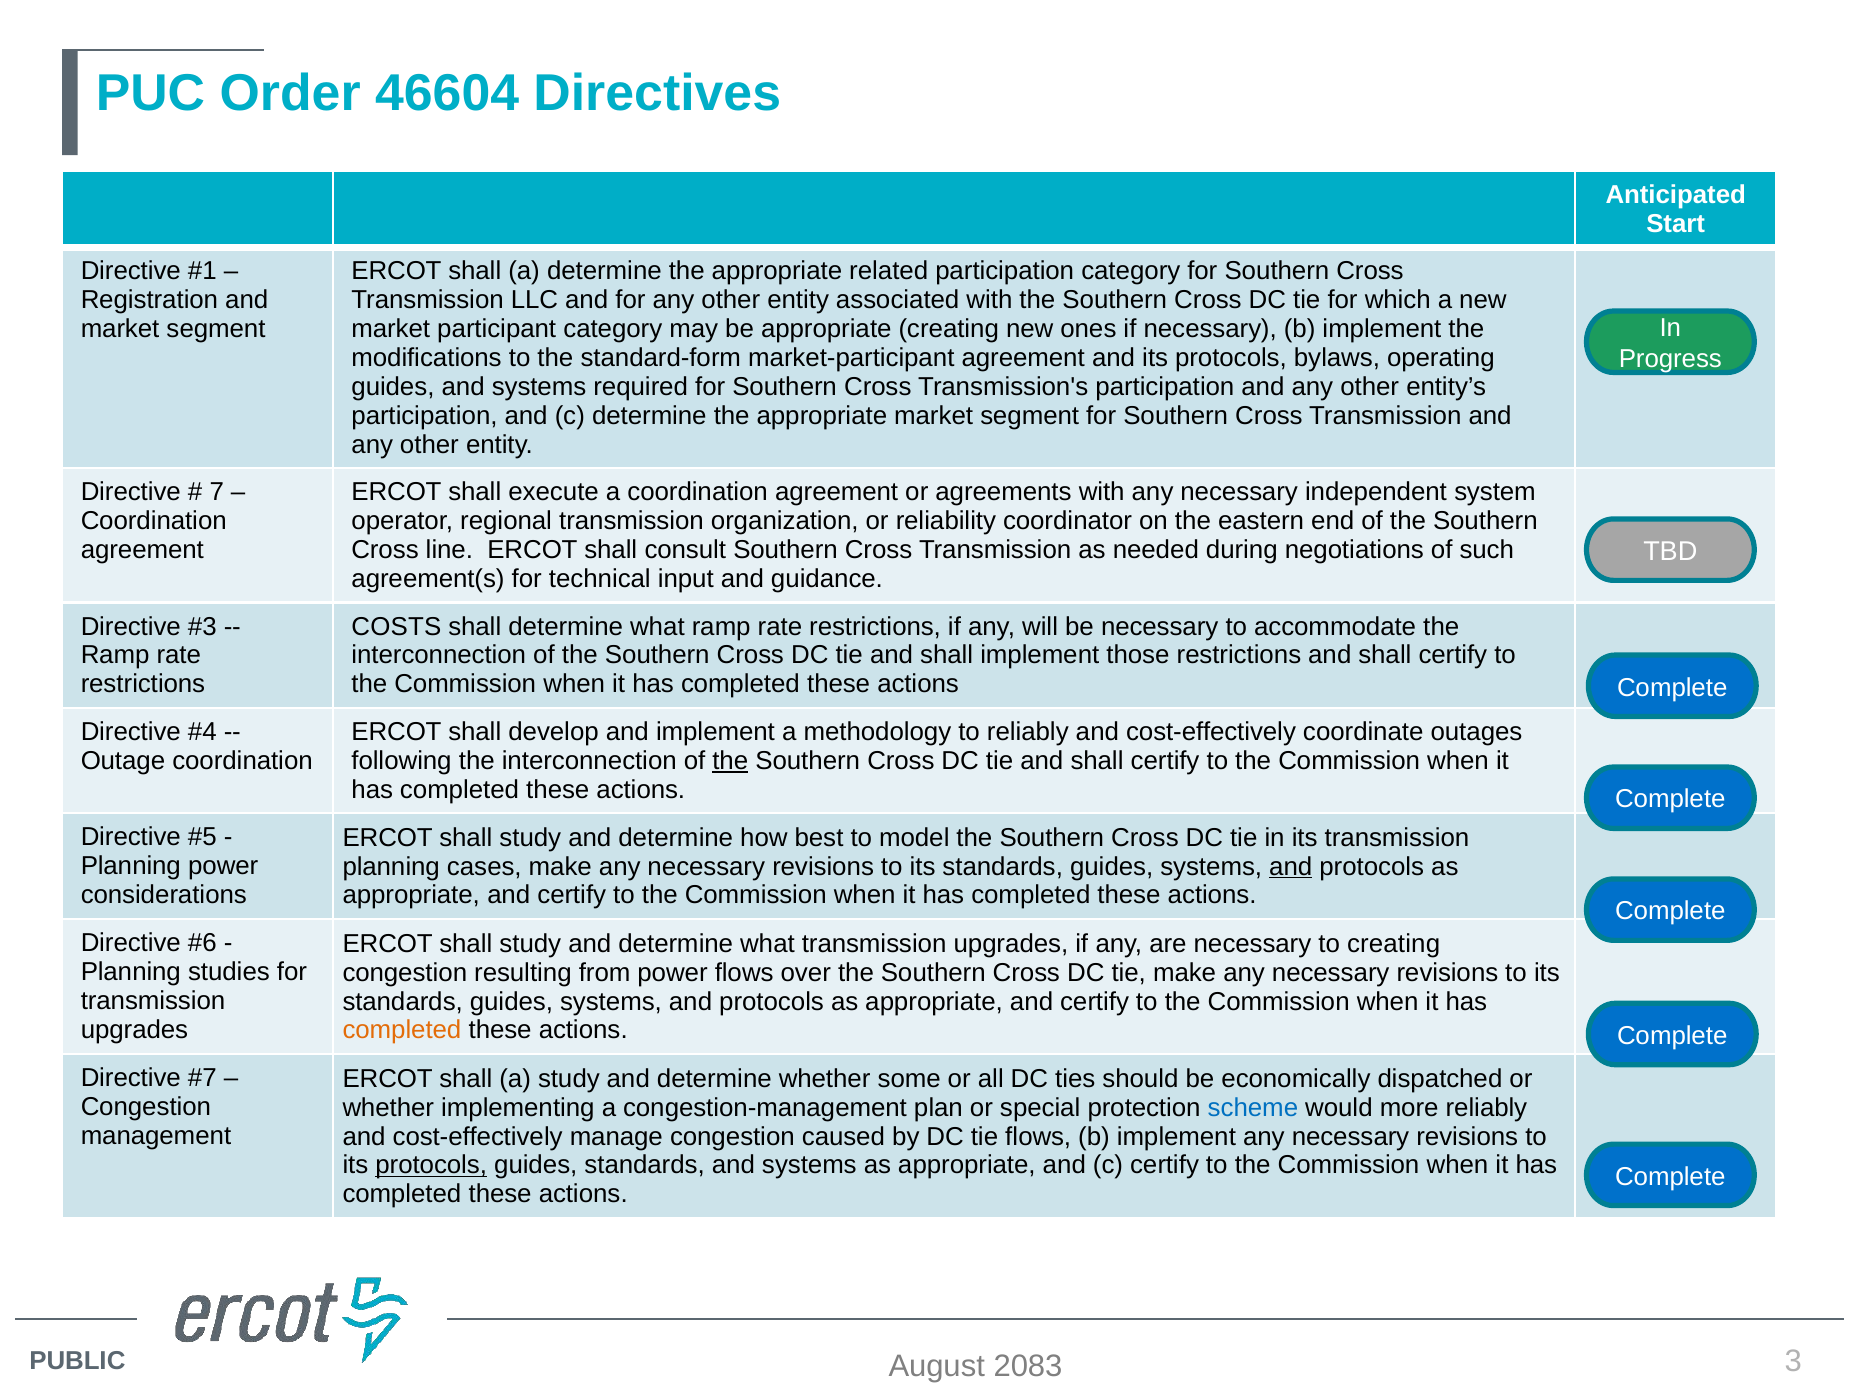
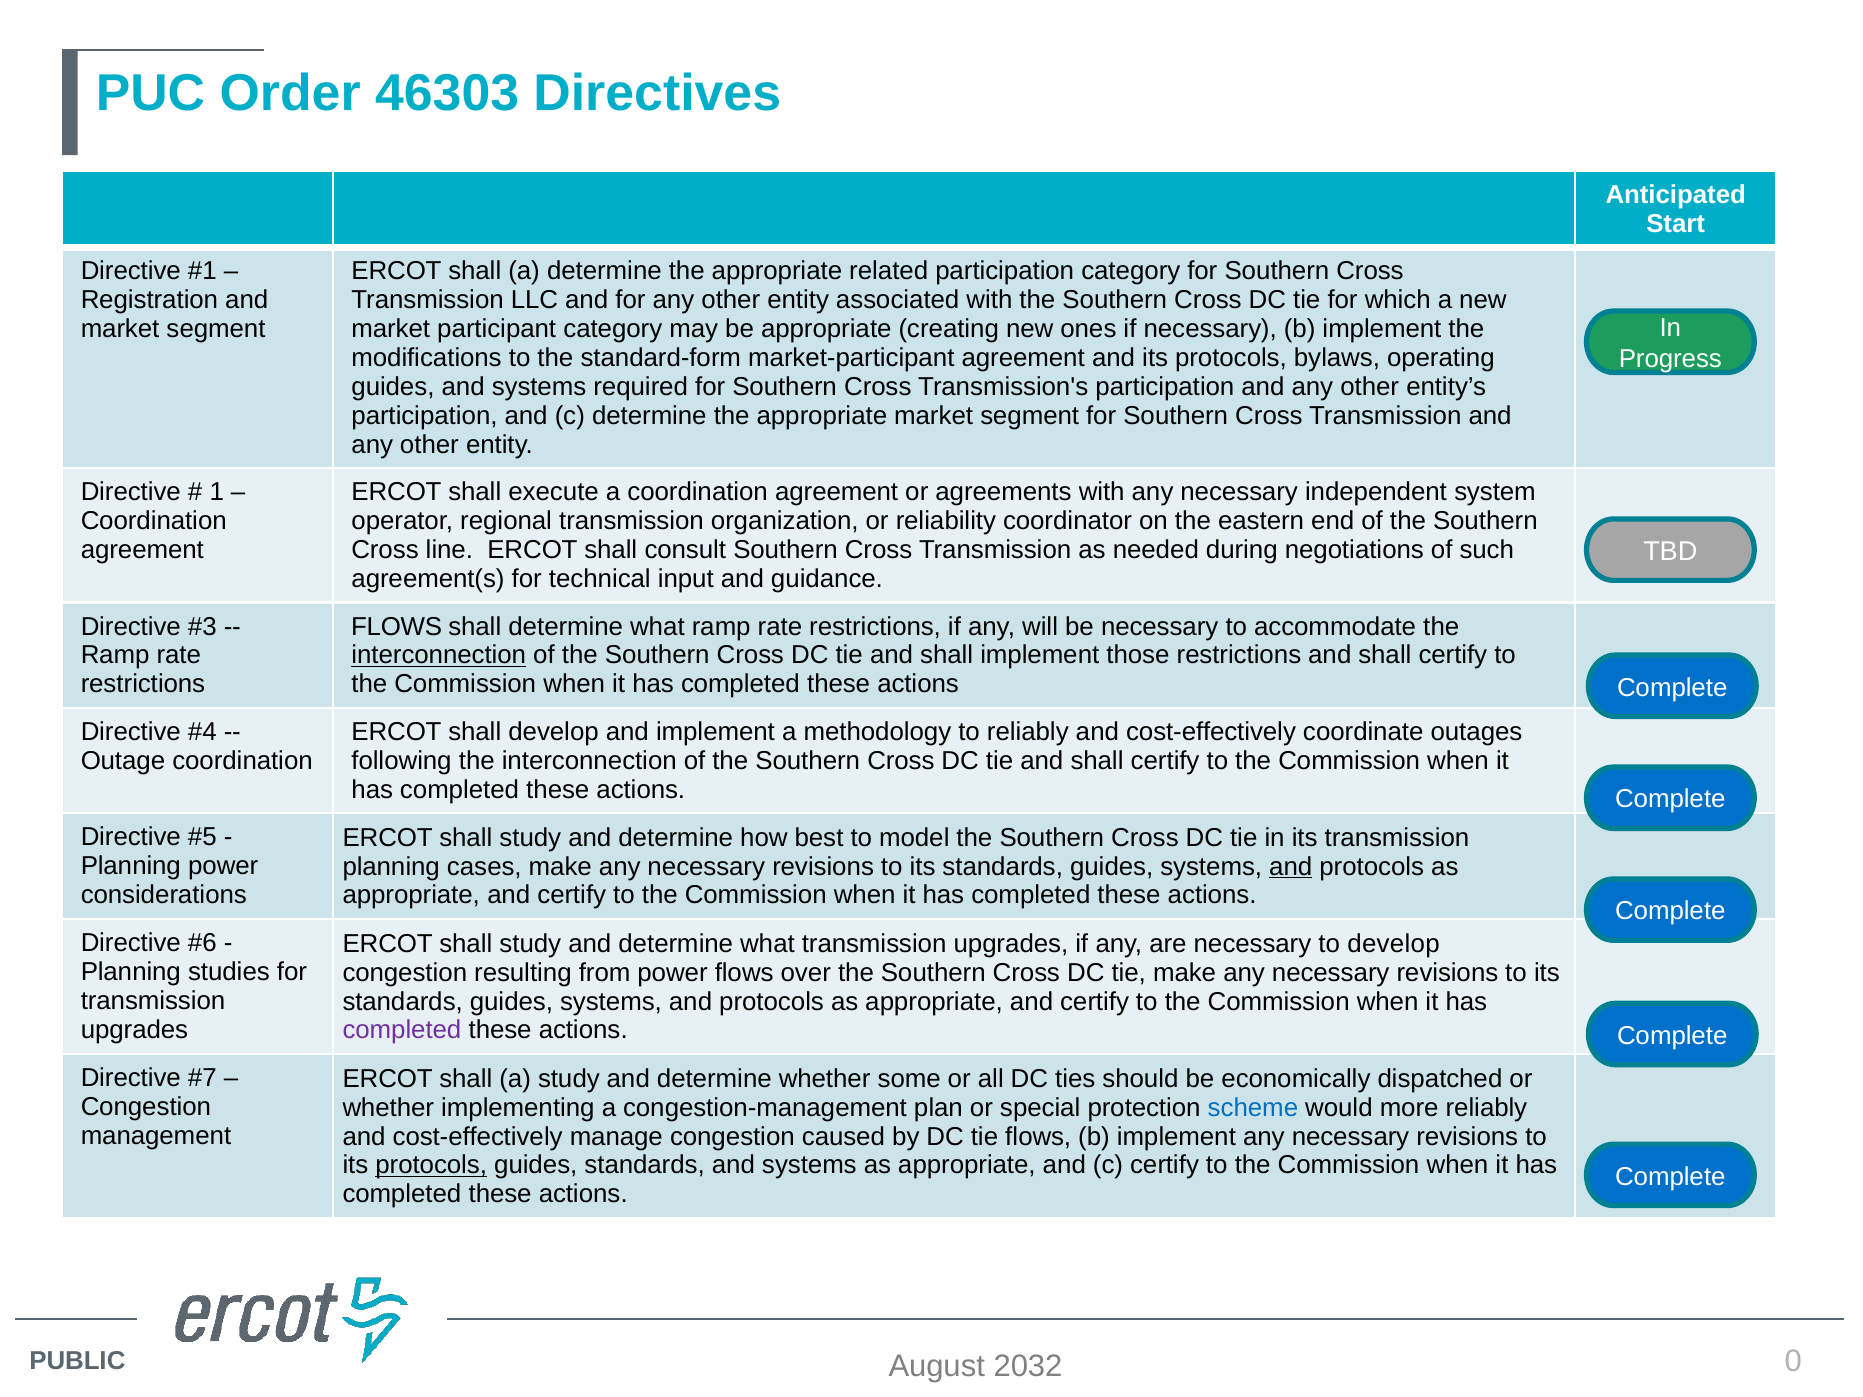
46604: 46604 -> 46303 (447, 94)
7: 7 -> 1 (217, 492)
COSTS: COSTS -> FLOWS (397, 627)
interconnection underline: none -> present (439, 656)
the underline: present -> none (730, 761)
to creating: creating -> develop (1394, 944)
completed colour: orange -> purple (402, 1031)
3: 3 -> 0 (1793, 1361)
2083: 2083 -> 2032 (1028, 1367)
